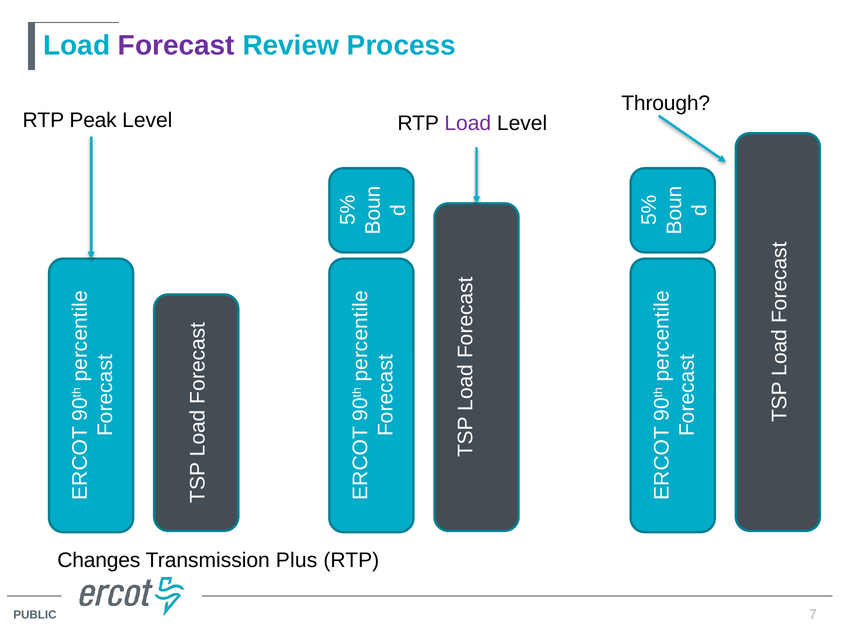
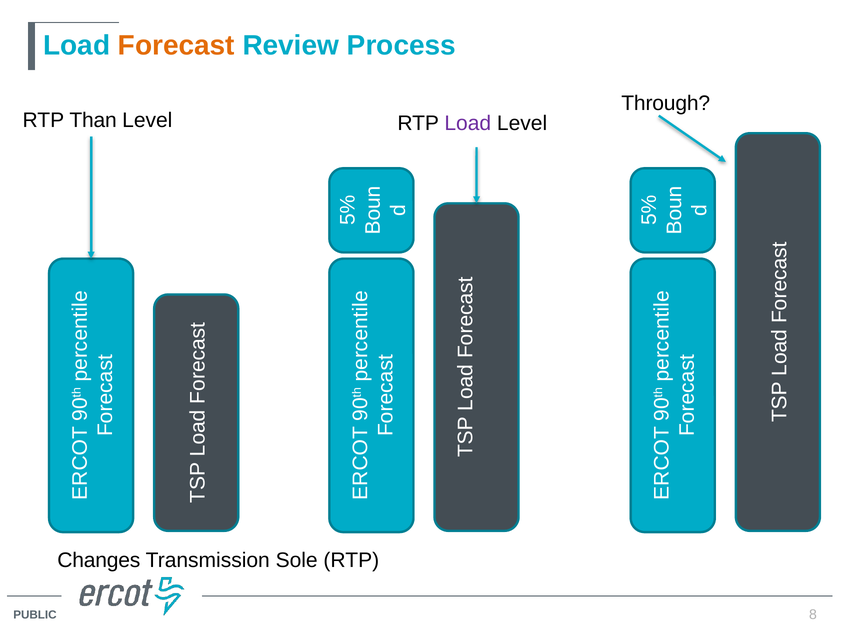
Forecast colour: purple -> orange (176, 45)
Peak: Peak -> Than (93, 120)
Plus: Plus -> Sole (297, 560)
7: 7 -> 8 (813, 614)
